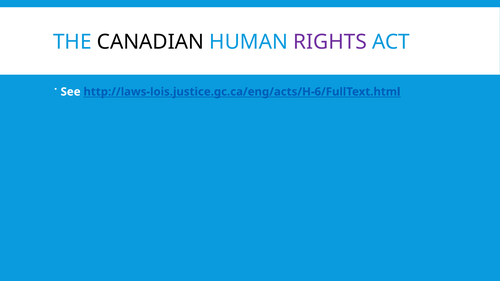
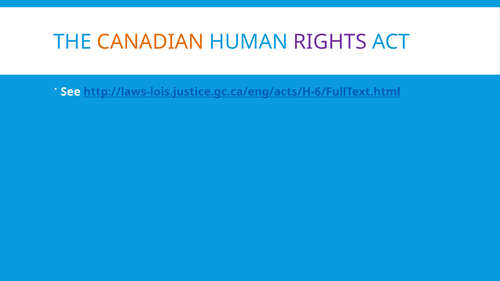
CANADIAN colour: black -> orange (150, 42)
